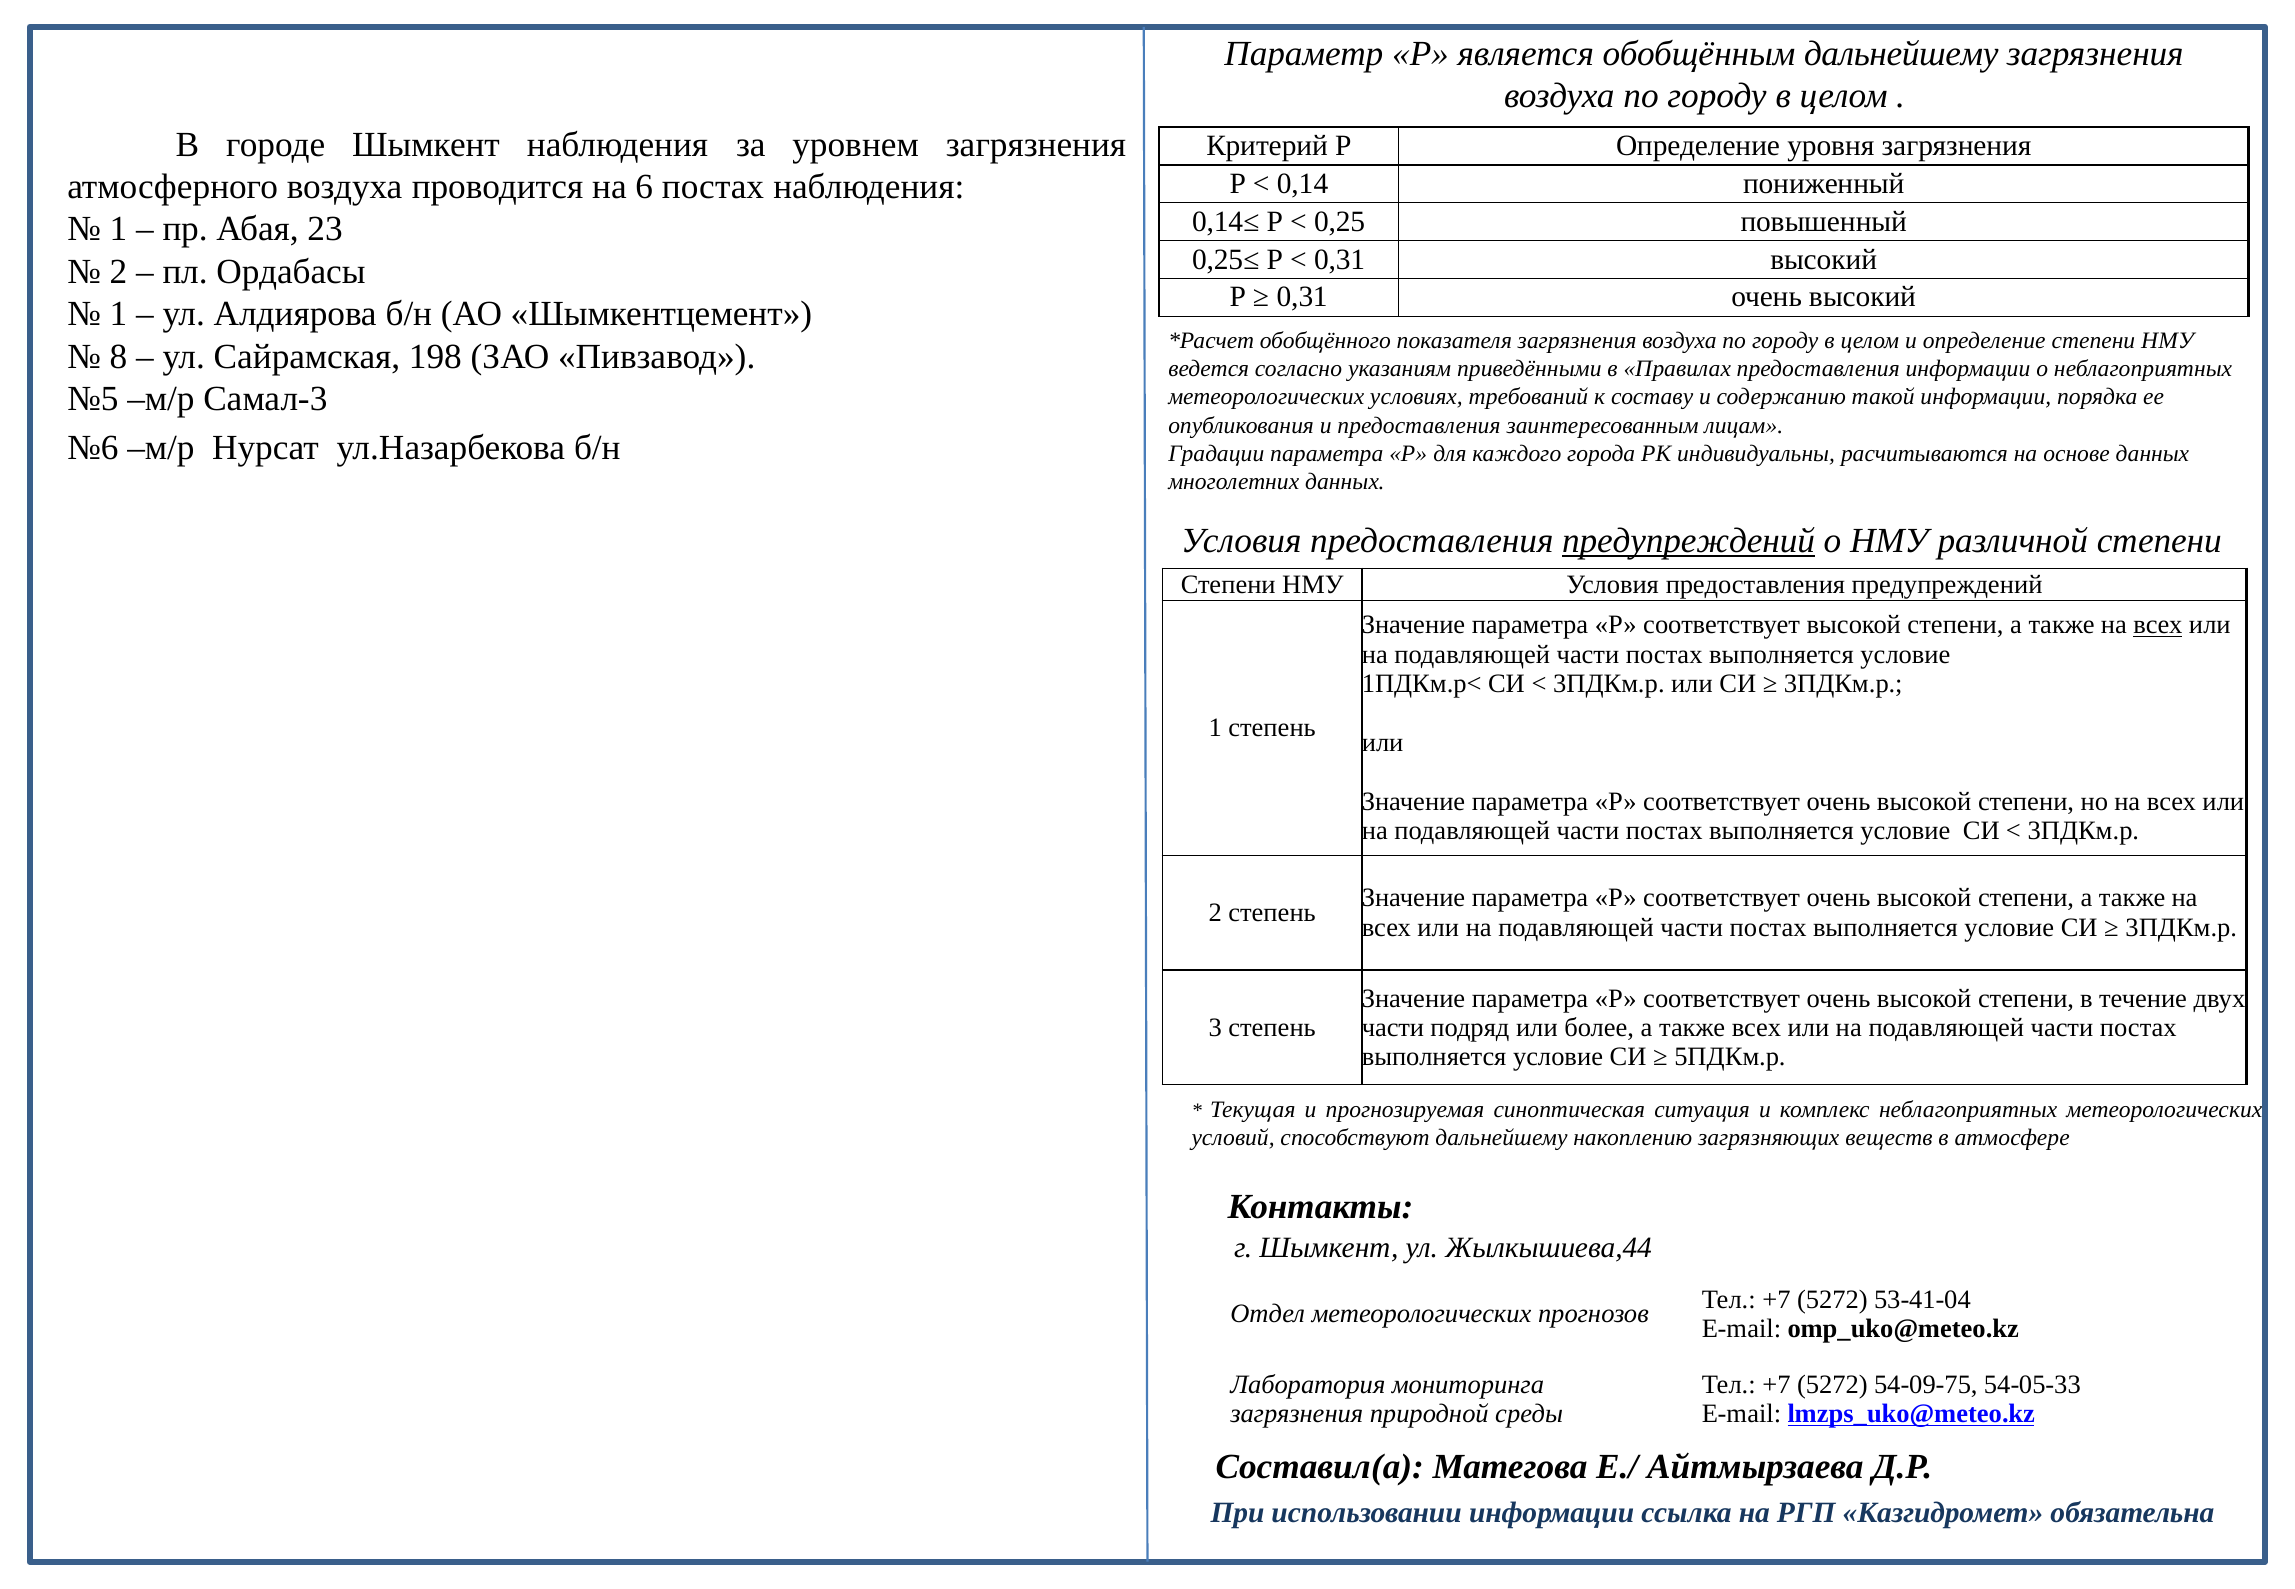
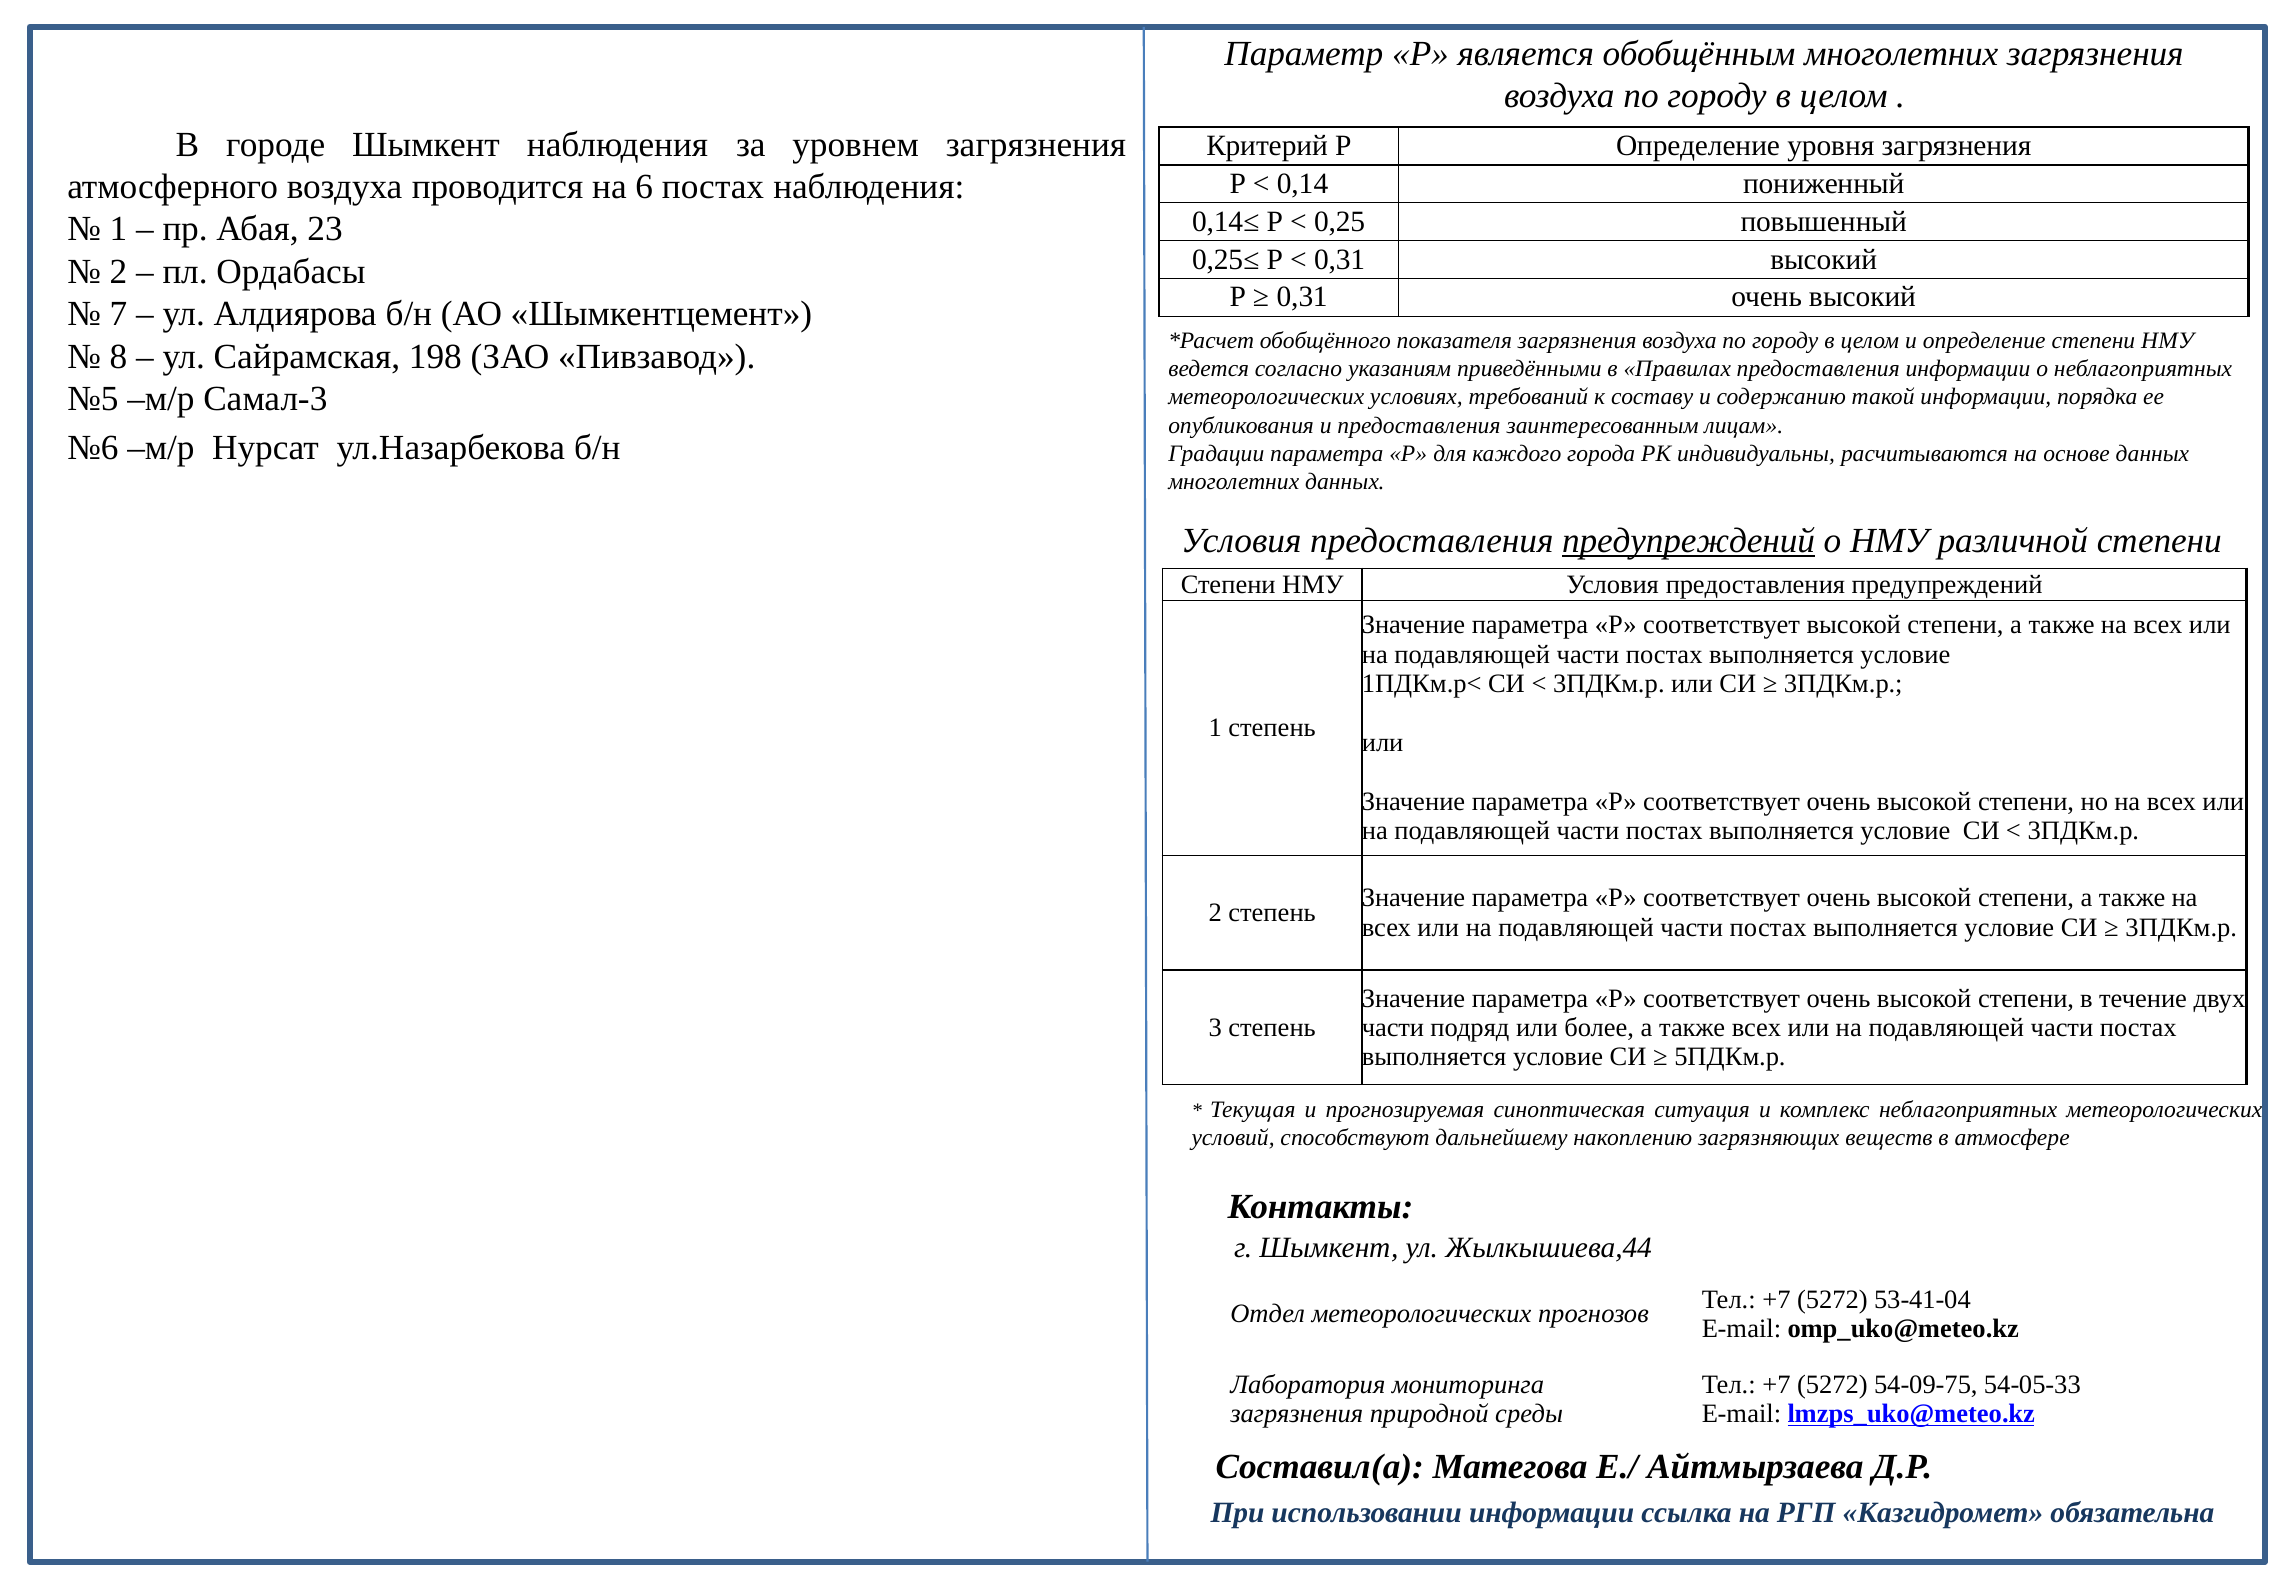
обобщённым дальнейшему: дальнейшему -> многолетних (1901, 54)
1: 1 -> 7 (118, 314)
всех underline: present -> none (2158, 625)
